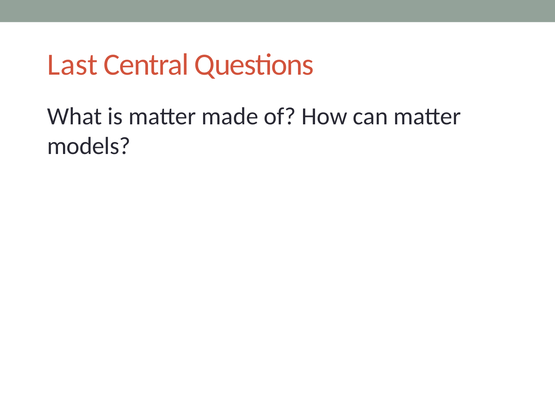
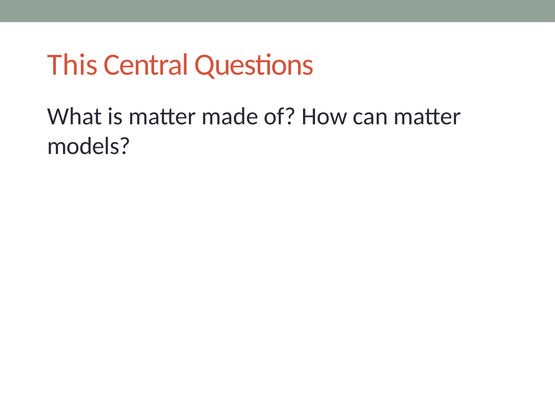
Last: Last -> This (73, 65)
